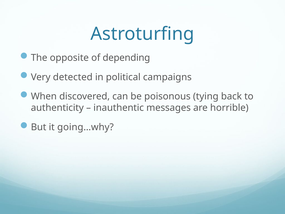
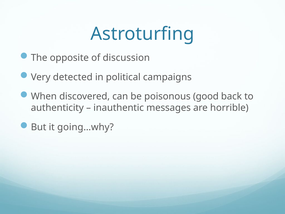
depending: depending -> discussion (126, 58)
tying: tying -> good (206, 96)
